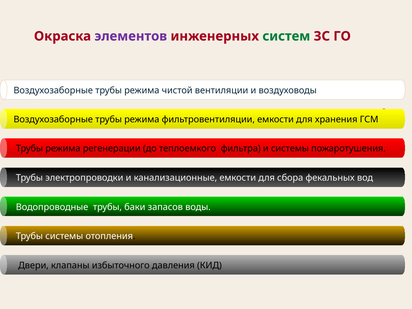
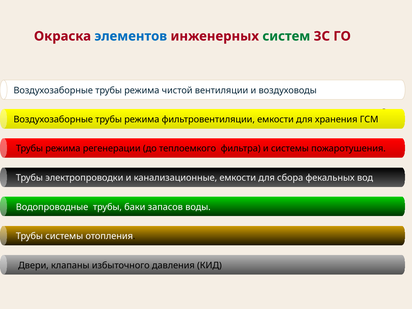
элементов colour: purple -> blue (131, 36)
